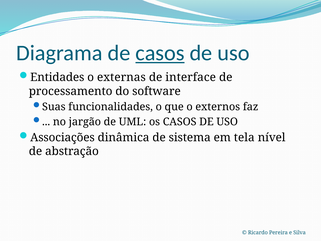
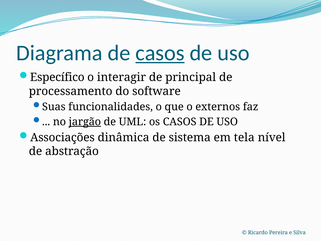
Entidades: Entidades -> Específico (57, 77)
externas: externas -> interagir (121, 77)
interface: interface -> principal (191, 77)
jargão underline: none -> present (85, 122)
